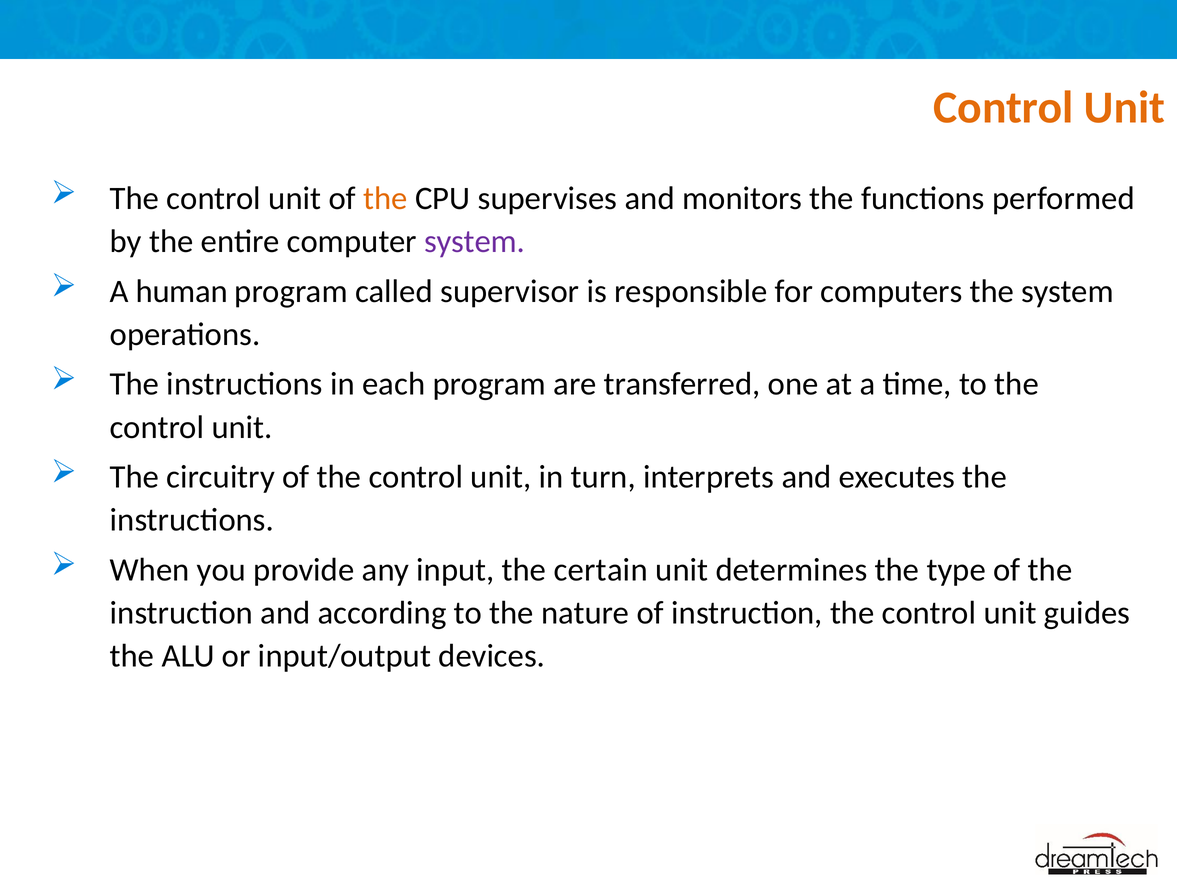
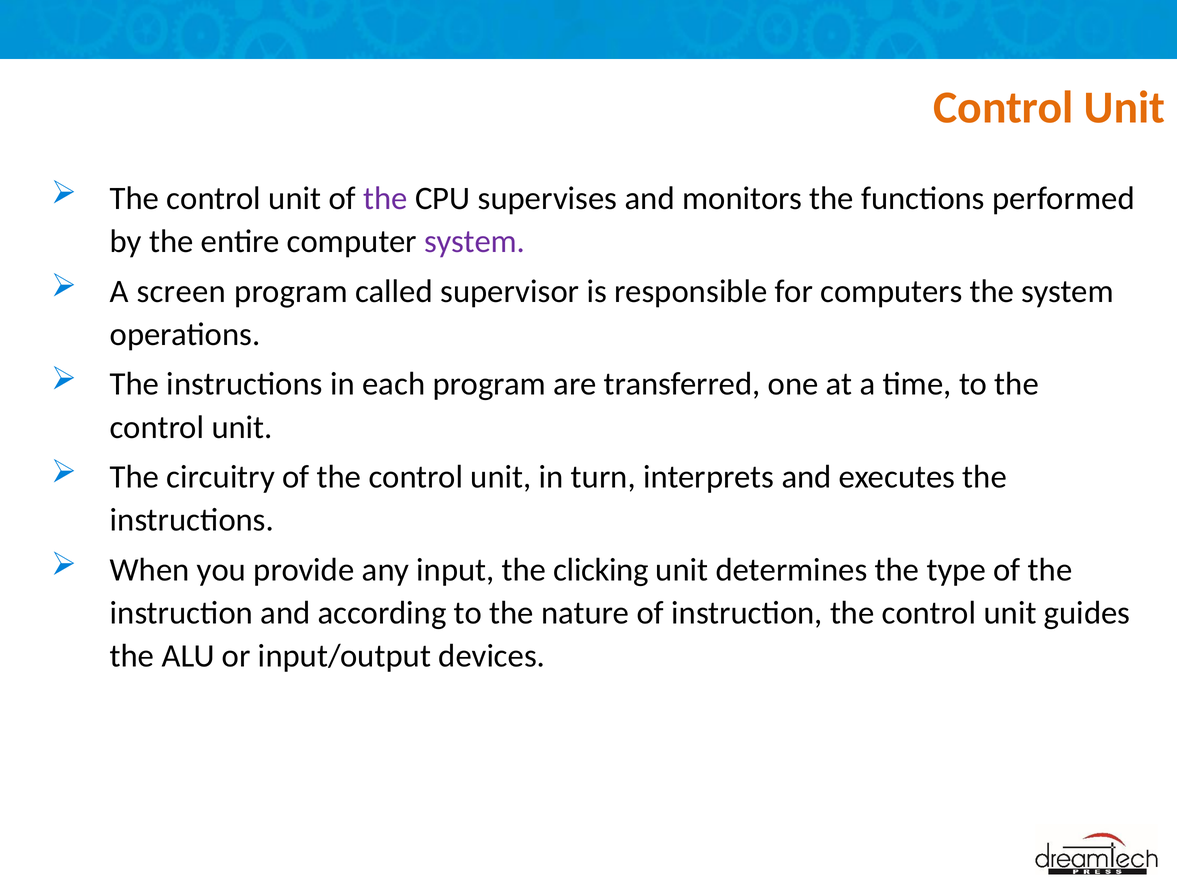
the colour: orange -> purple (386, 198)
human: human -> screen (181, 291)
certain: certain -> clicking (601, 570)
